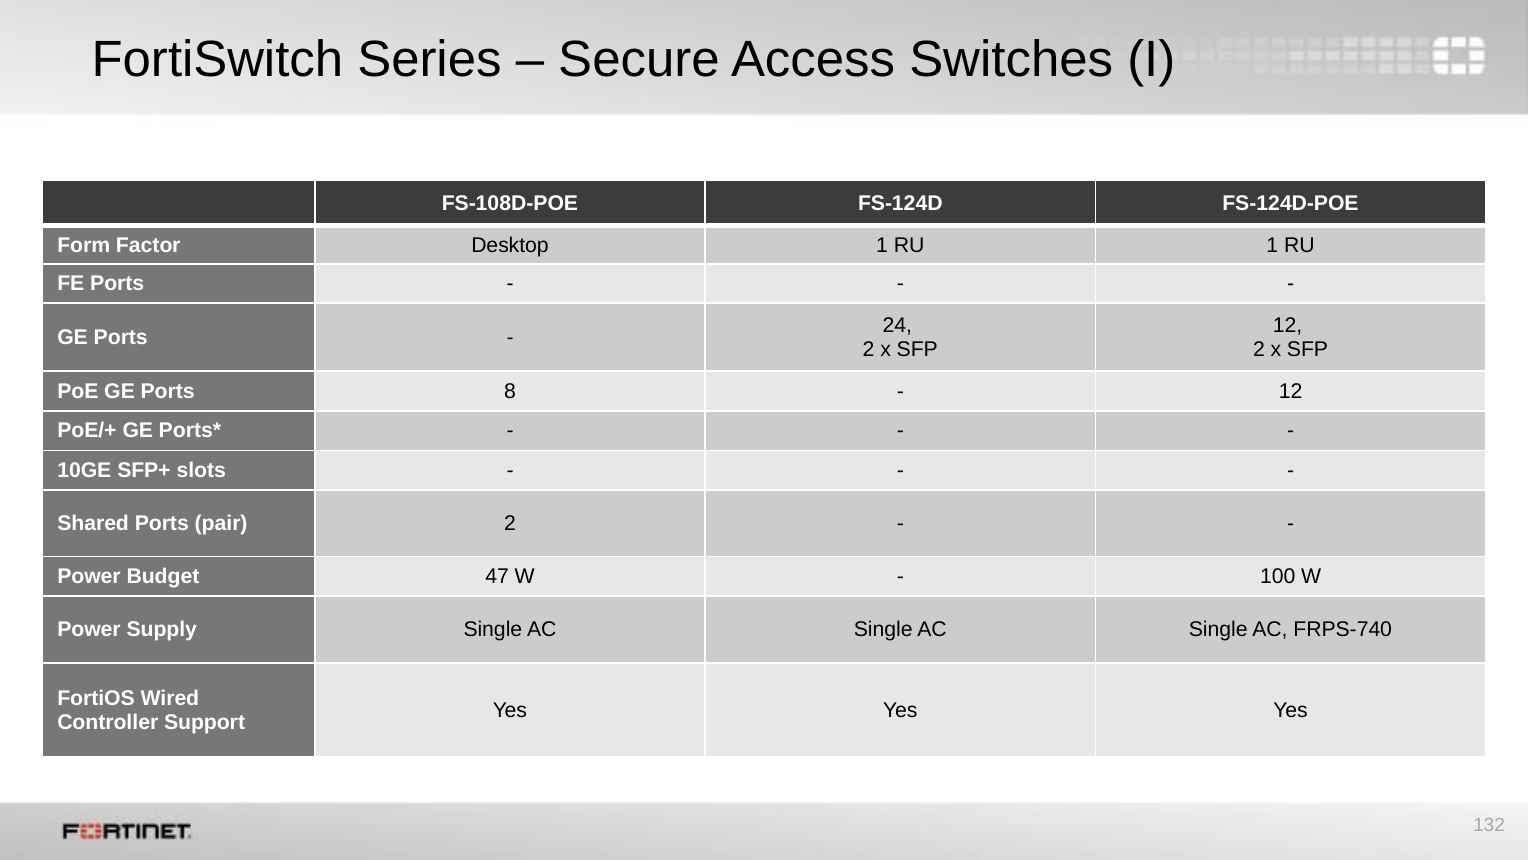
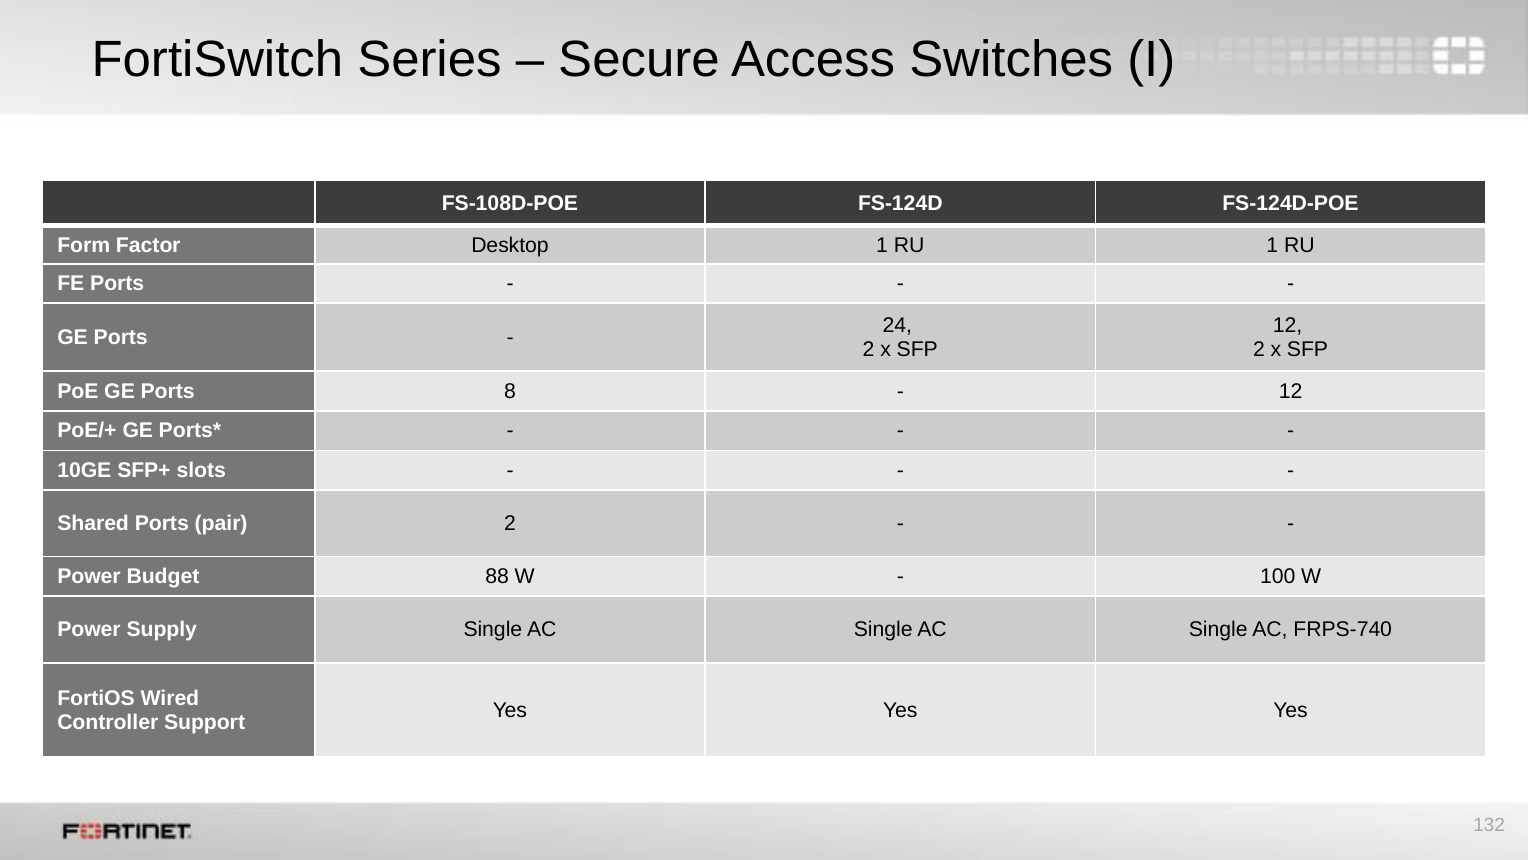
47: 47 -> 88 (497, 576)
